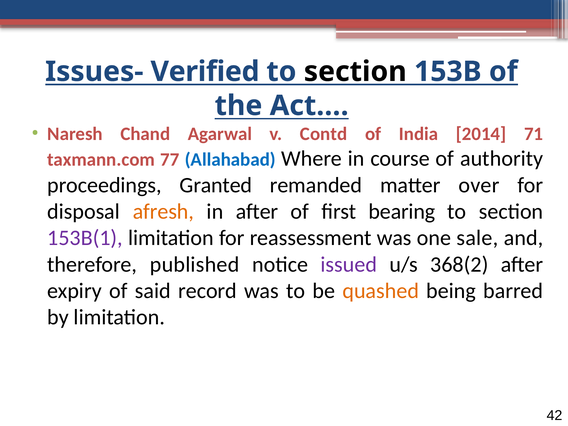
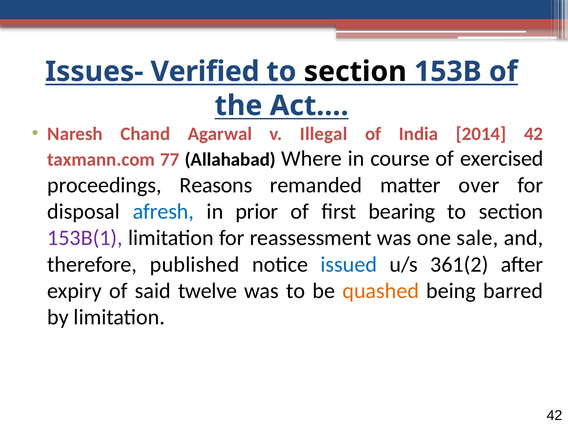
Contd: Contd -> Illegal (324, 134)
2014 71: 71 -> 42 (534, 134)
Allahabad colour: blue -> black (230, 160)
authority: authority -> exercised (502, 159)
Granted: Granted -> Reasons (216, 185)
afresh colour: orange -> blue (163, 212)
in after: after -> prior (257, 212)
issued colour: purple -> blue (349, 264)
368(2: 368(2 -> 361(2 (459, 264)
record: record -> twelve (208, 291)
